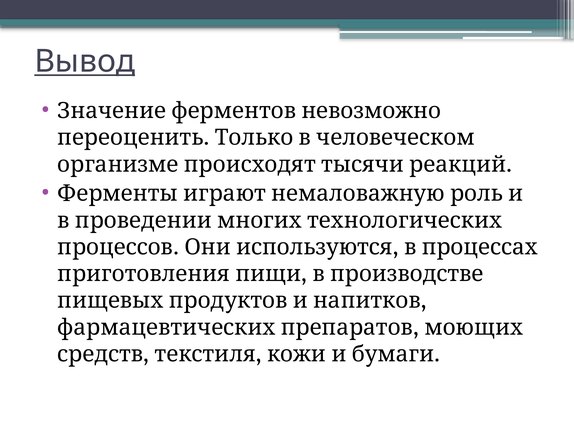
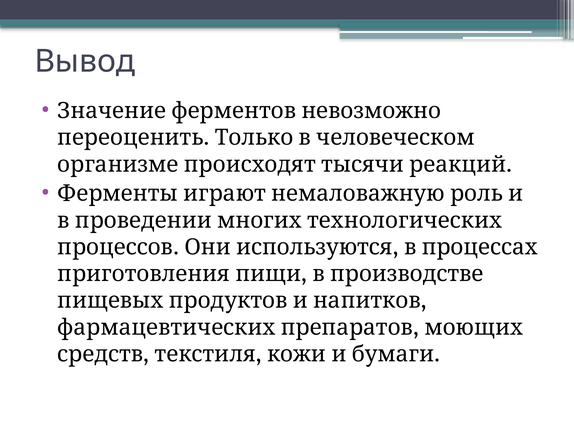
Вывод underline: present -> none (85, 62)
